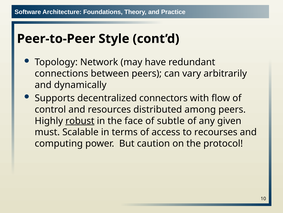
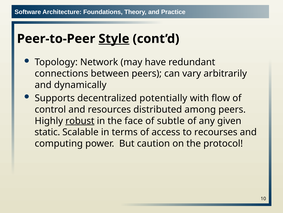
Style underline: none -> present (114, 39)
connectors: connectors -> potentially (163, 98)
must: must -> static (47, 132)
